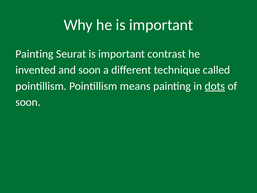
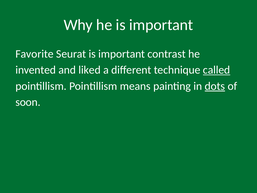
Painting: Painting -> Favorite (34, 54)
and soon: soon -> liked (90, 70)
called underline: none -> present (217, 70)
